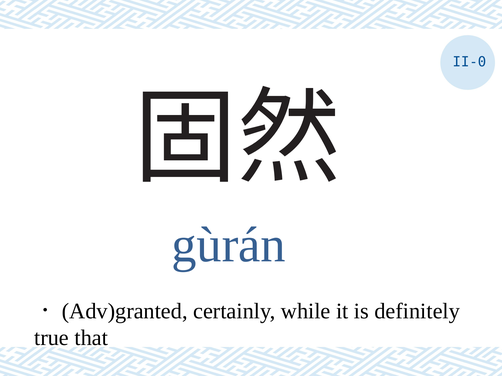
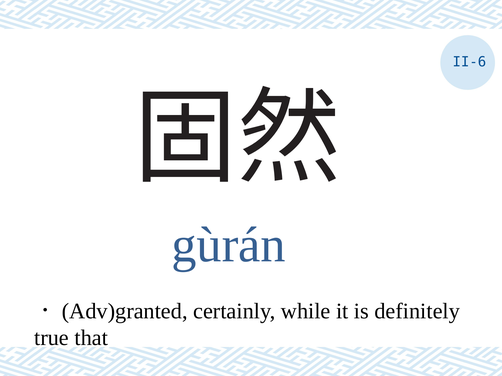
II-0: II-0 -> II-6 (469, 62)
